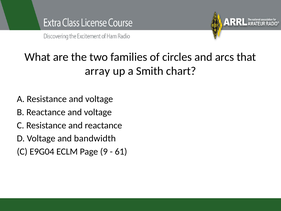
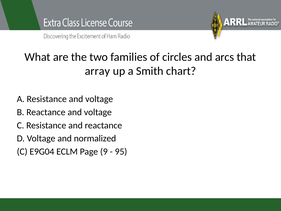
bandwidth: bandwidth -> normalized (95, 138)
61: 61 -> 95 (121, 151)
